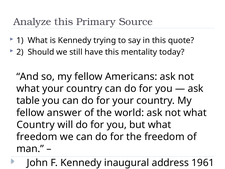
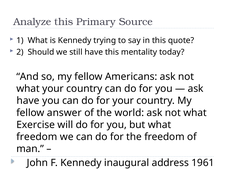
table: table -> have (28, 101)
Country: Country -> Exercise (36, 125)
